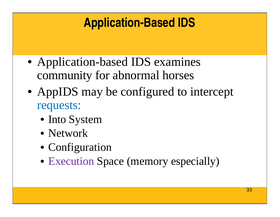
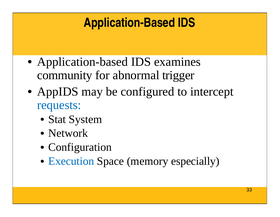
horses: horses -> trigger (178, 75)
Into: Into -> Stat (57, 119)
Execution colour: purple -> blue (71, 161)
